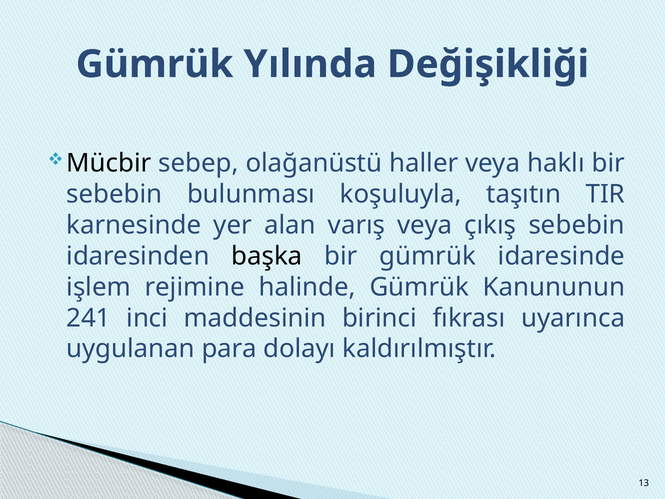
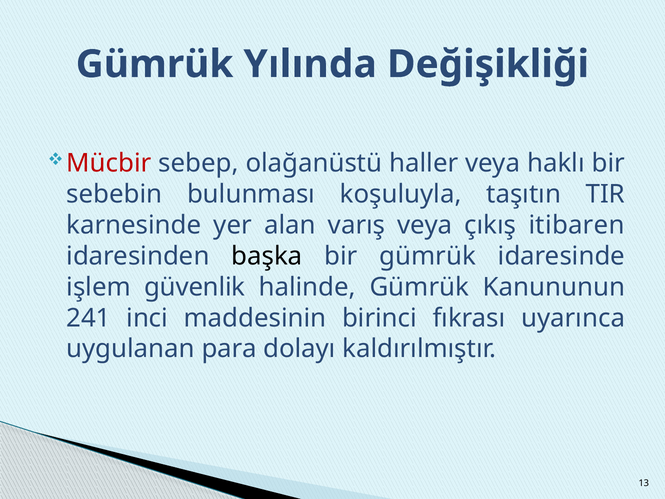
Mücbir colour: black -> red (109, 163)
çıkış sebebin: sebebin -> itibaren (577, 225)
rejimine: rejimine -> güvenlik (195, 287)
